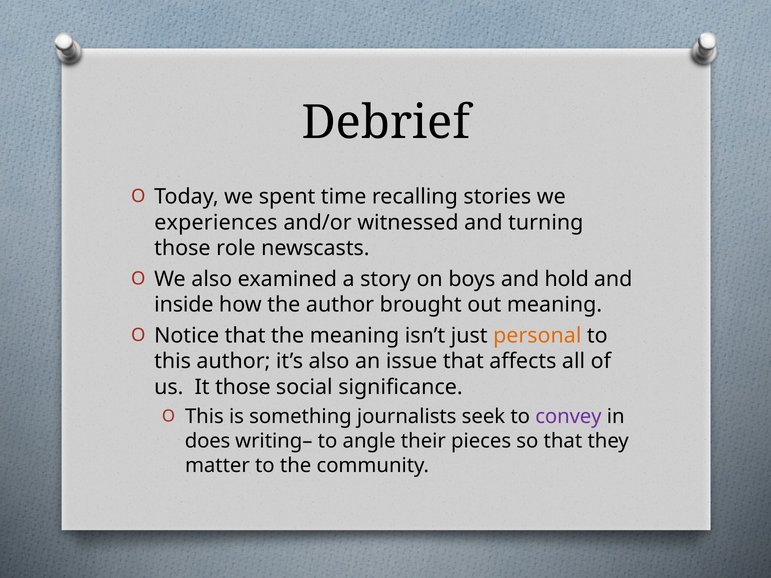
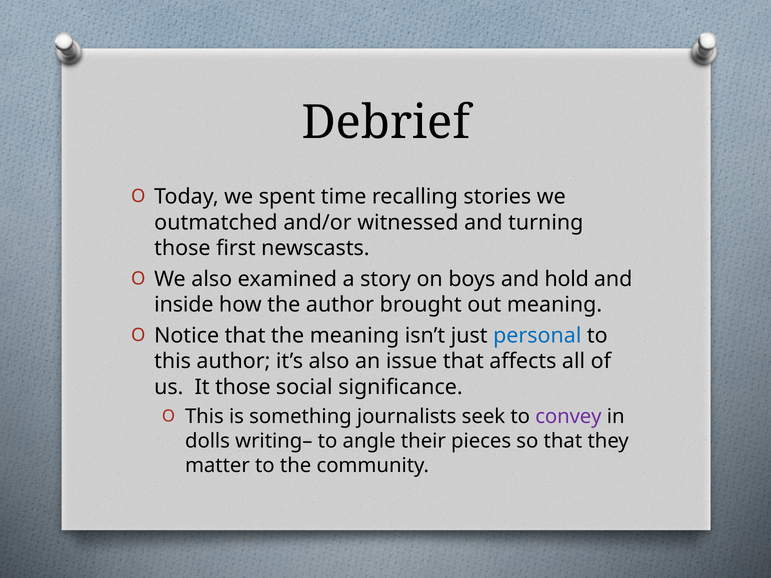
experiences: experiences -> outmatched (216, 223)
role: role -> first (236, 248)
personal colour: orange -> blue (537, 336)
does: does -> dolls (207, 441)
